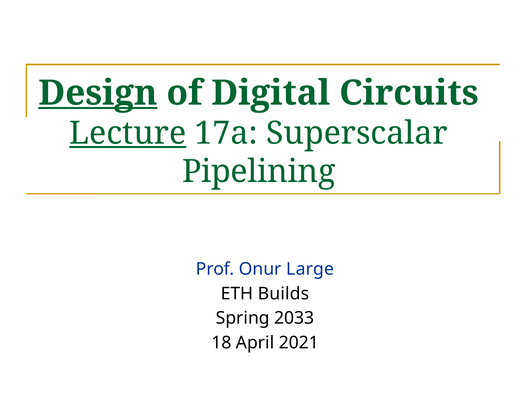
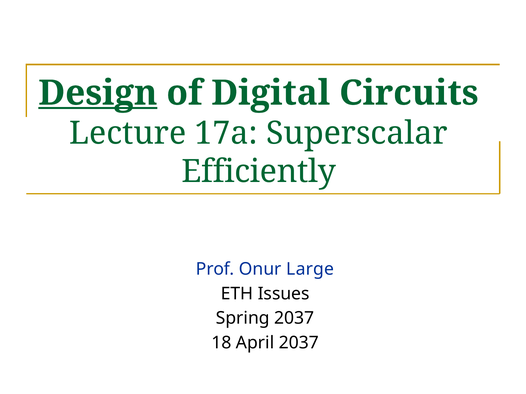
Lecture underline: present -> none (128, 133)
Pipelining: Pipelining -> Efficiently (259, 172)
Builds: Builds -> Issues (284, 294)
Spring 2033: 2033 -> 2037 (294, 319)
April 2021: 2021 -> 2037 (299, 343)
